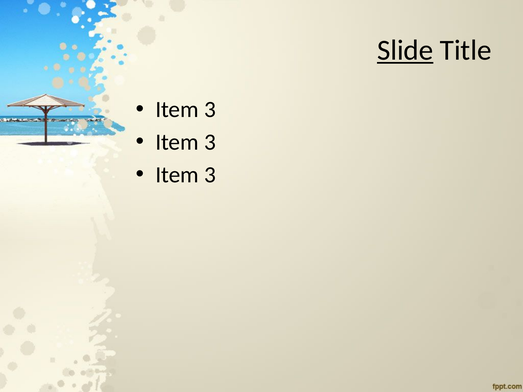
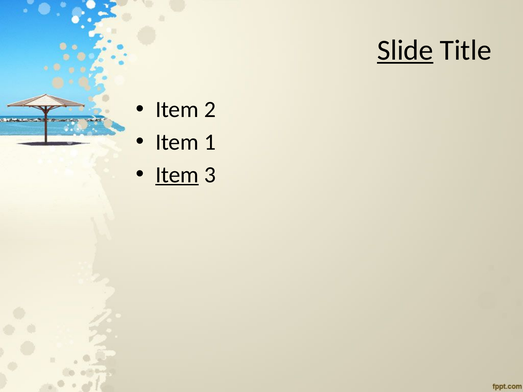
3: 3 -> 2 (210, 110)
3: 3 -> 1 (210, 142)
Item underline: none -> present (177, 175)
